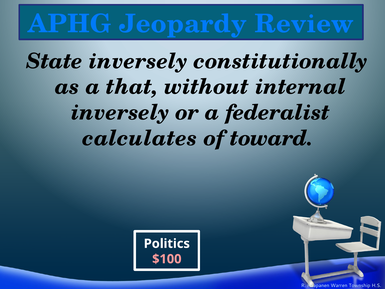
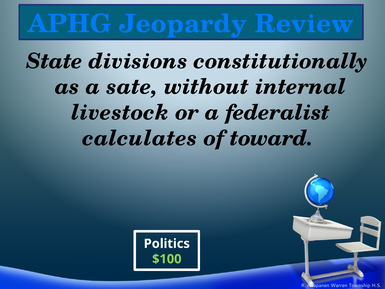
State inversely: inversely -> divisions (138, 61)
that: that -> sate (132, 87)
inversely: inversely -> livestock (120, 112)
$100 colour: pink -> light green (167, 259)
